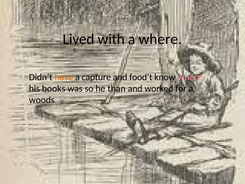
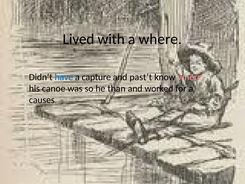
have colour: orange -> blue (64, 77)
food’t: food’t -> past’t (141, 77)
books: books -> canoe (54, 88)
woods: woods -> causes (42, 100)
